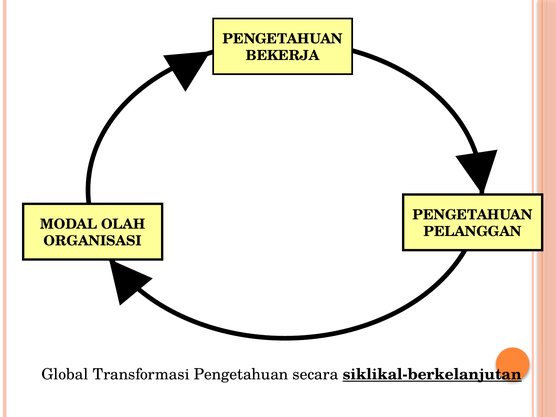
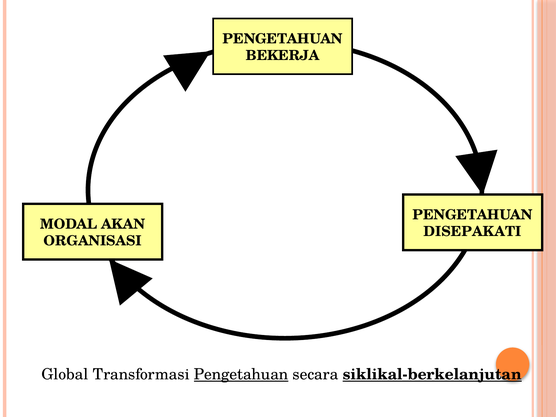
OLAH: OLAH -> AKAN (123, 224)
PELANGGAN: PELANGGAN -> DISEPAKATI (472, 232)
Pengetahuan underline: none -> present (241, 374)
